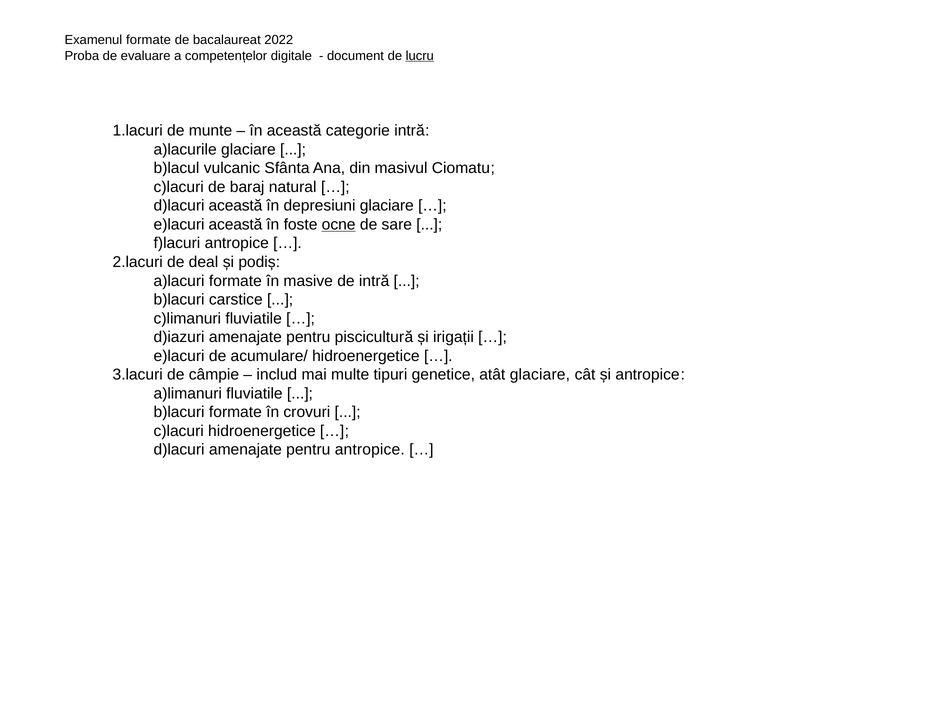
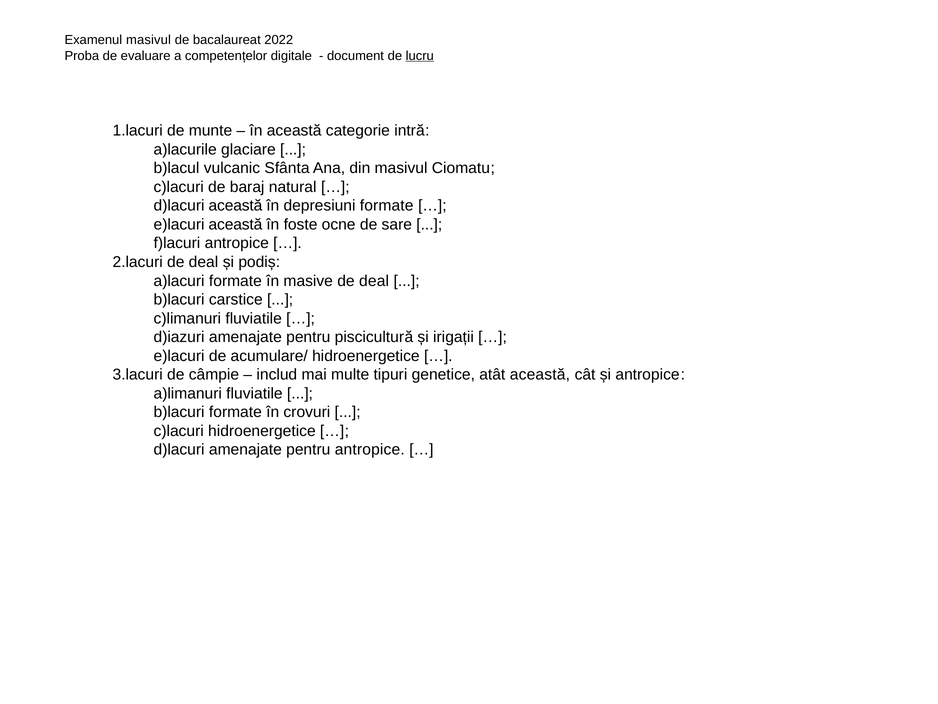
Examenul formate: formate -> masivul (148, 40)
depresiuni glaciare: glaciare -> formate (387, 206)
ocne underline: present -> none (339, 224)
masive de intră: intră -> deal (374, 281)
atât glaciare: glaciare -> această (540, 374)
